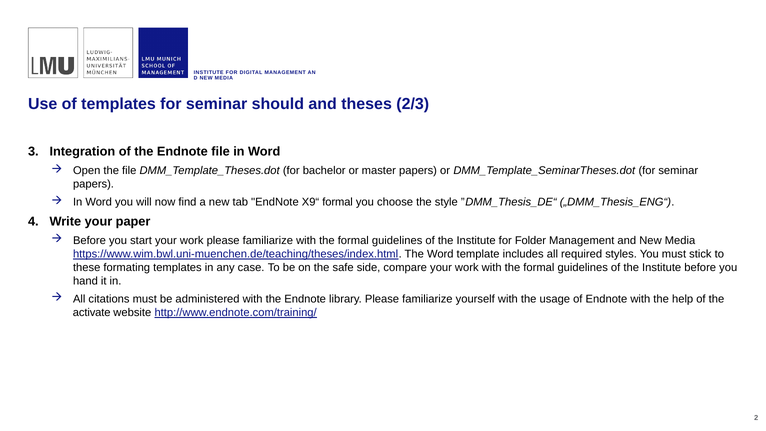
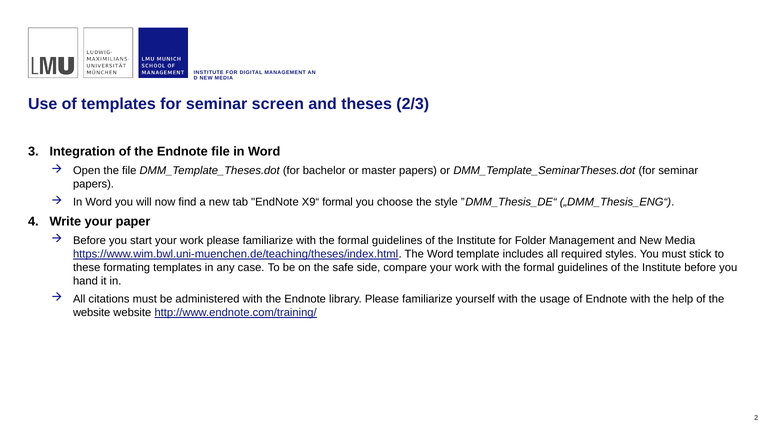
should: should -> screen (278, 104)
activate: activate -> website (92, 312)
